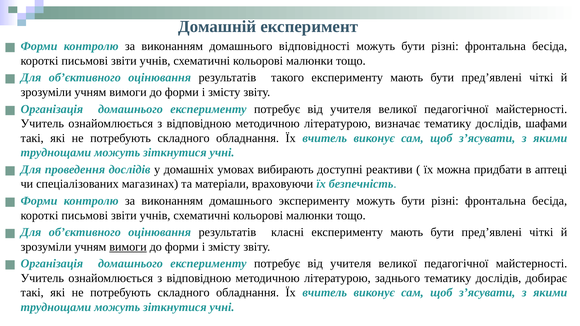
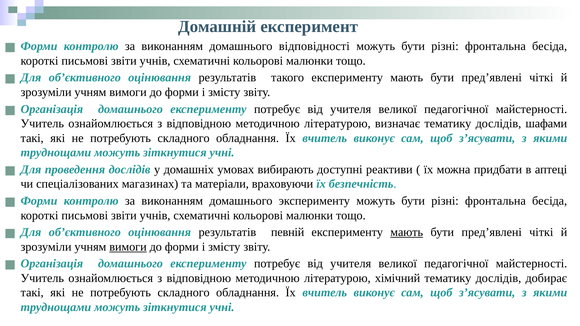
класні: класні -> певній (288, 232)
мають underline: none -> present (407, 232)
заднього: заднього -> хімічний (398, 278)
